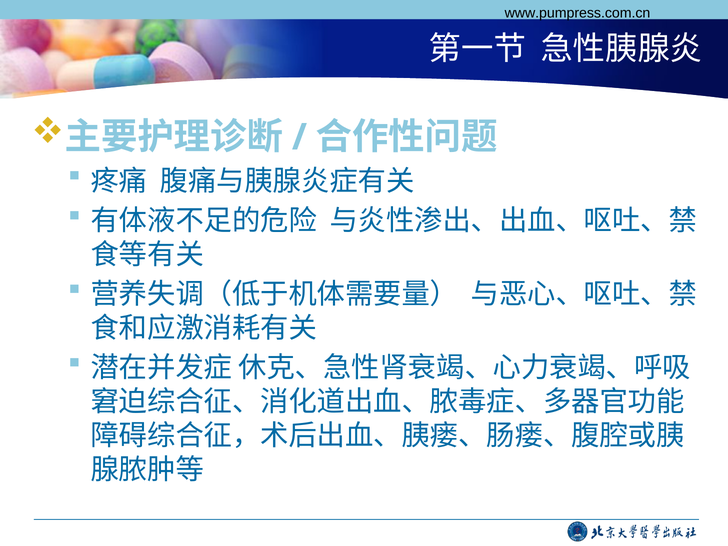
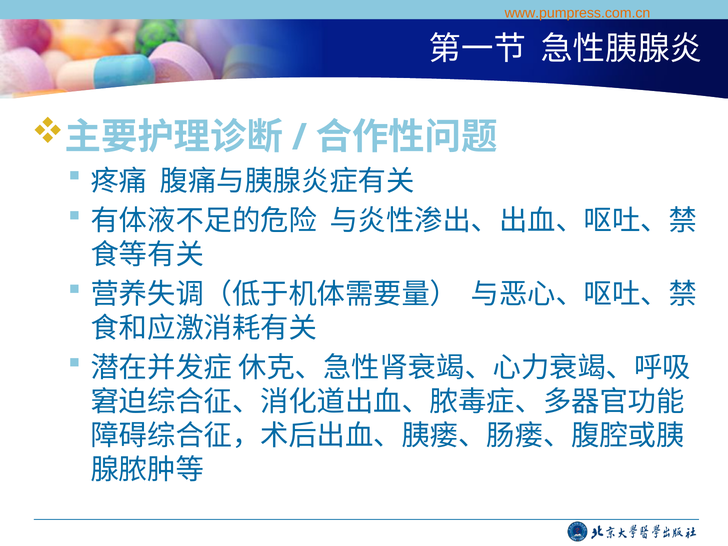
www.pumpress.com.cn colour: black -> orange (578, 13)
